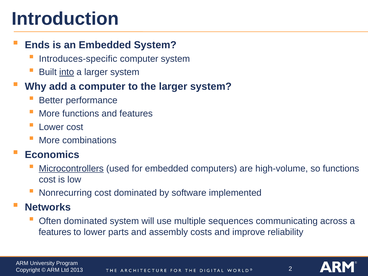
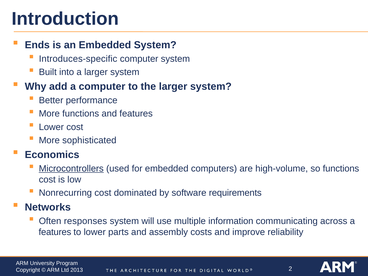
into underline: present -> none (67, 72)
combinations: combinations -> sophisticated (89, 140)
implemented: implemented -> requirements (235, 193)
Often dominated: dominated -> responses (85, 221)
sequences: sequences -> information (231, 221)
